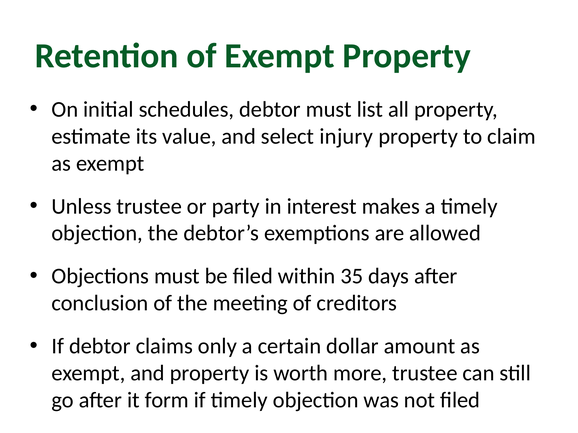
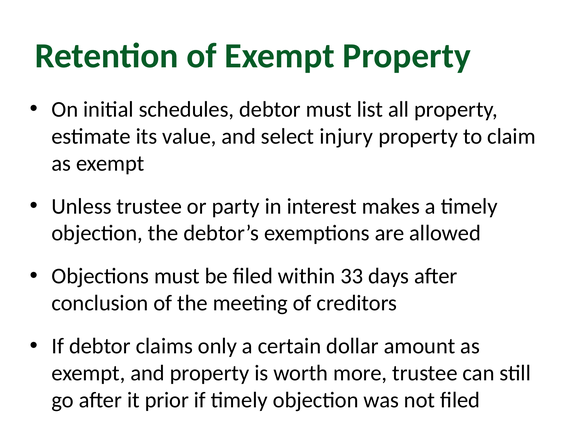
35: 35 -> 33 (352, 277)
form: form -> prior (167, 401)
